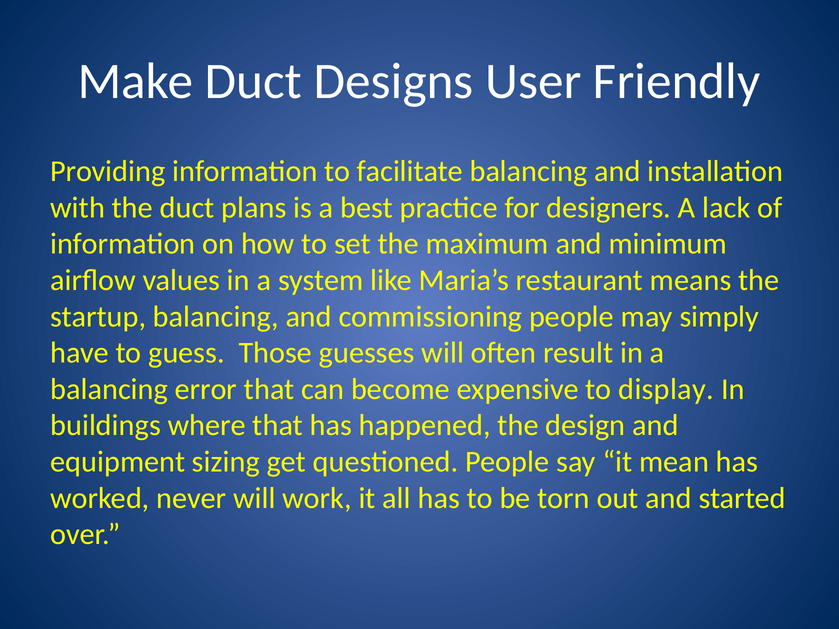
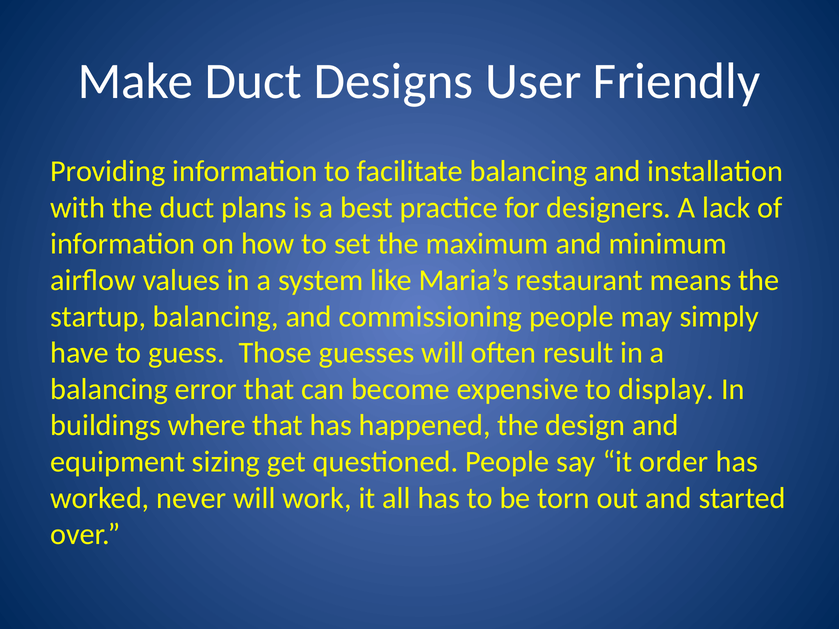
mean: mean -> order (674, 462)
